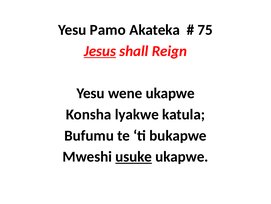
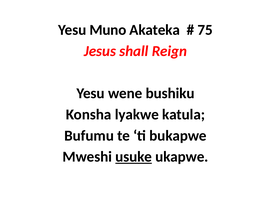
Pamo: Pamo -> Muno (108, 30)
Jesus underline: present -> none (100, 51)
wene ukapwe: ukapwe -> bushiku (170, 93)
